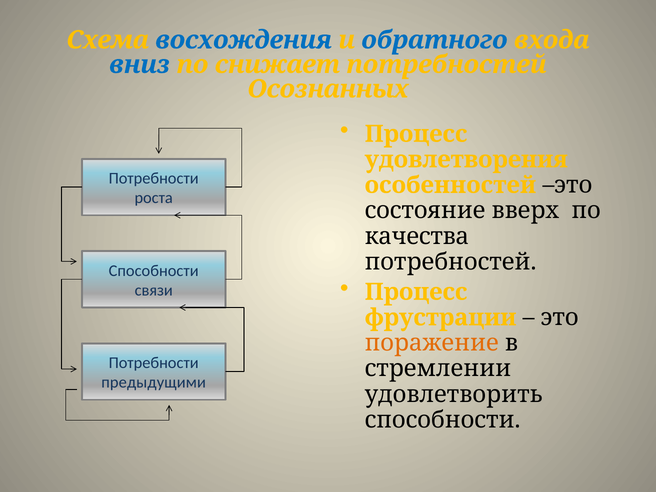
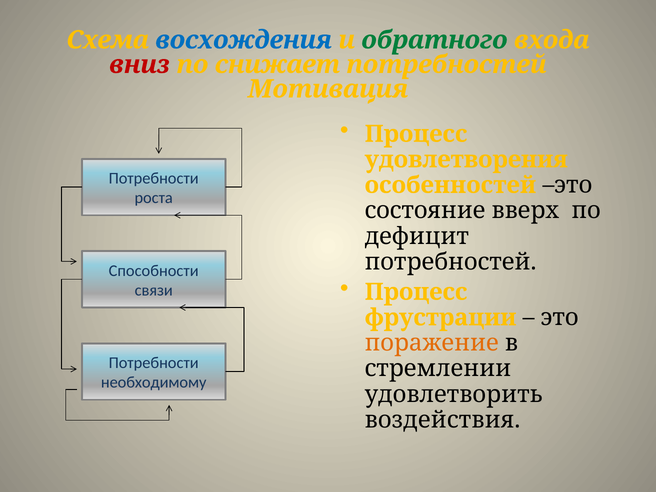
обратного colour: blue -> green (435, 40)
вниз colour: blue -> red (140, 65)
Осознанных: Осознанных -> Мотивация (328, 89)
качества: качества -> дефицит (417, 236)
предыдущими: предыдущими -> необходимому (154, 383)
способности: способности -> воздействия (443, 420)
